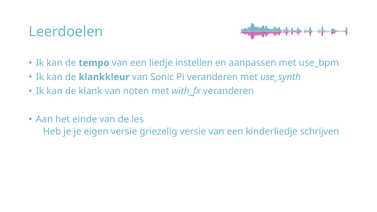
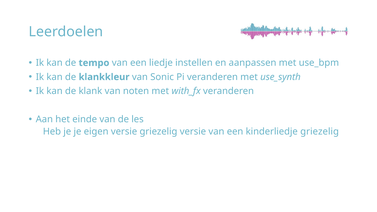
kinderliedje schrijven: schrijven -> griezelig (320, 131)
